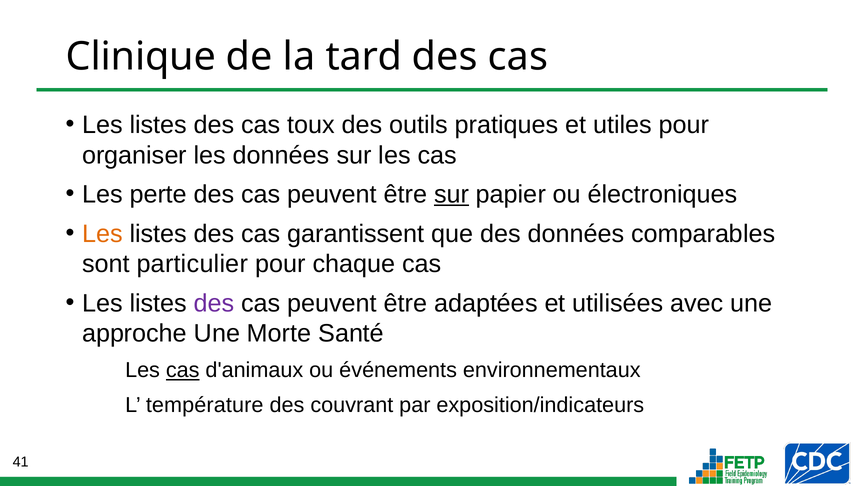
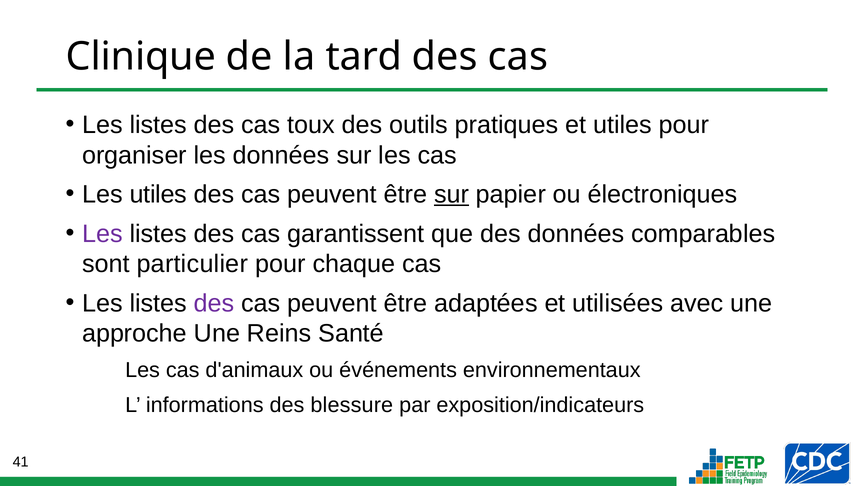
Les perte: perte -> utiles (158, 194)
Les colour: orange -> purple (102, 234)
Morte: Morte -> Reins (279, 333)
cas underline: present -> none (183, 370)
température: température -> informations (205, 405)
couvrant: couvrant -> blessure (352, 405)
